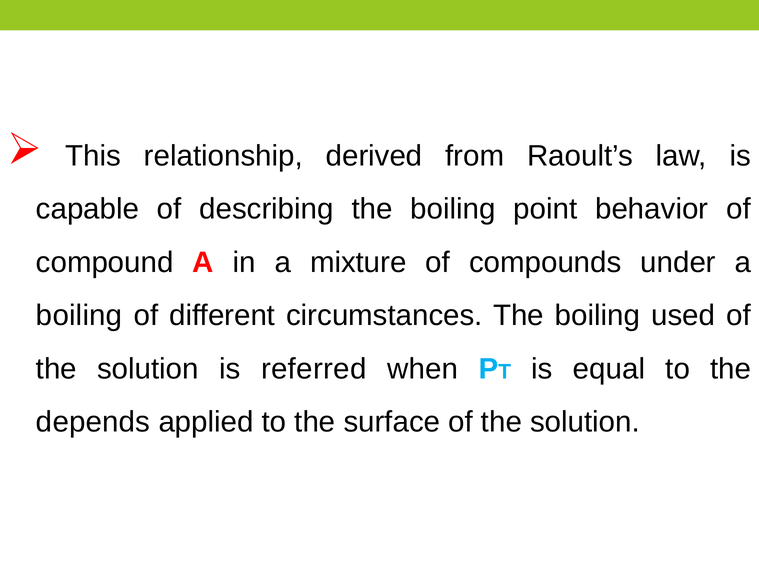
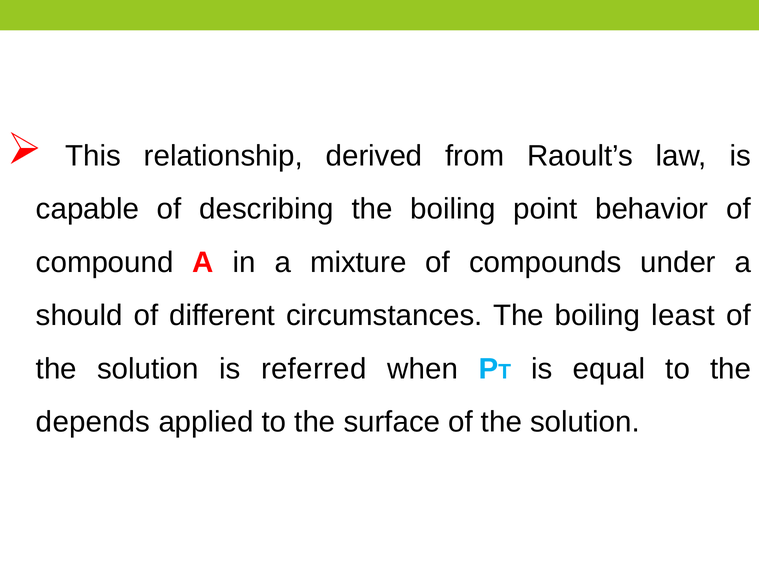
boiling: boiling -> should (79, 315)
used: used -> least (683, 315)
